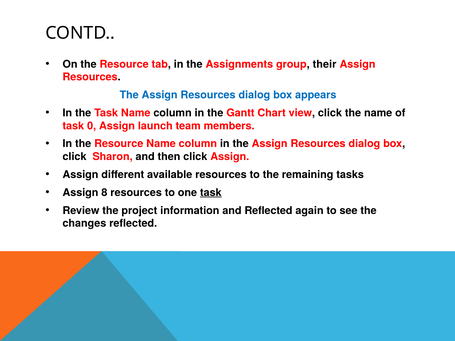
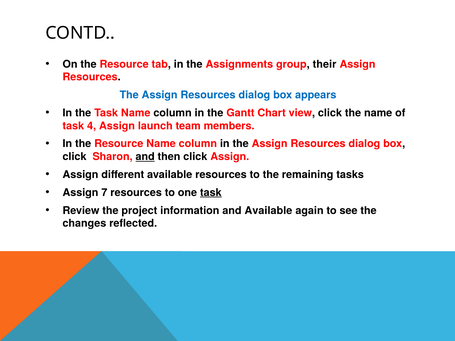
0: 0 -> 4 (92, 126)
and underline: none -> present (145, 157)
8: 8 -> 7 (104, 193)
and Reflected: Reflected -> Available (268, 211)
